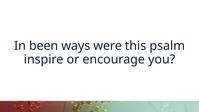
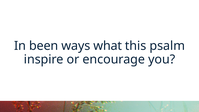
were: were -> what (108, 46)
